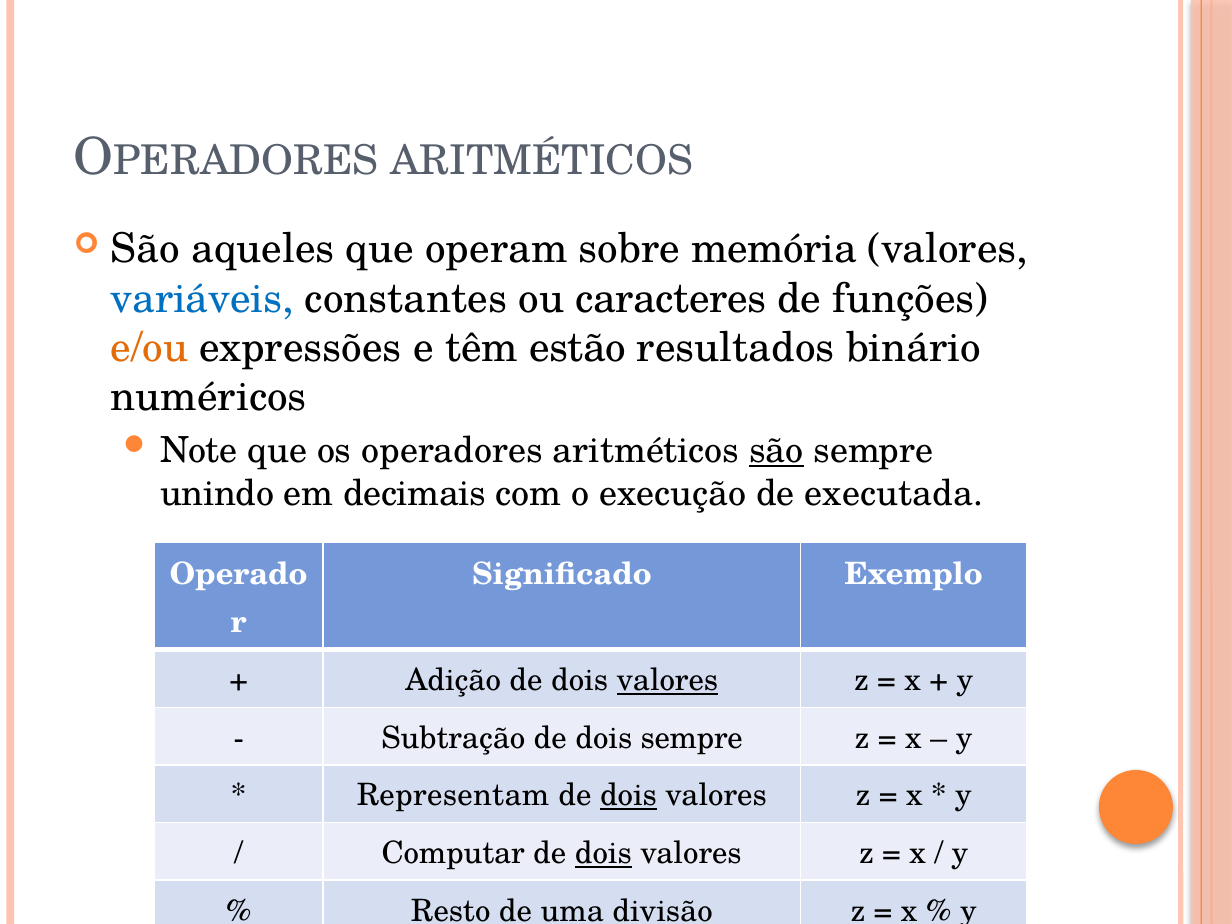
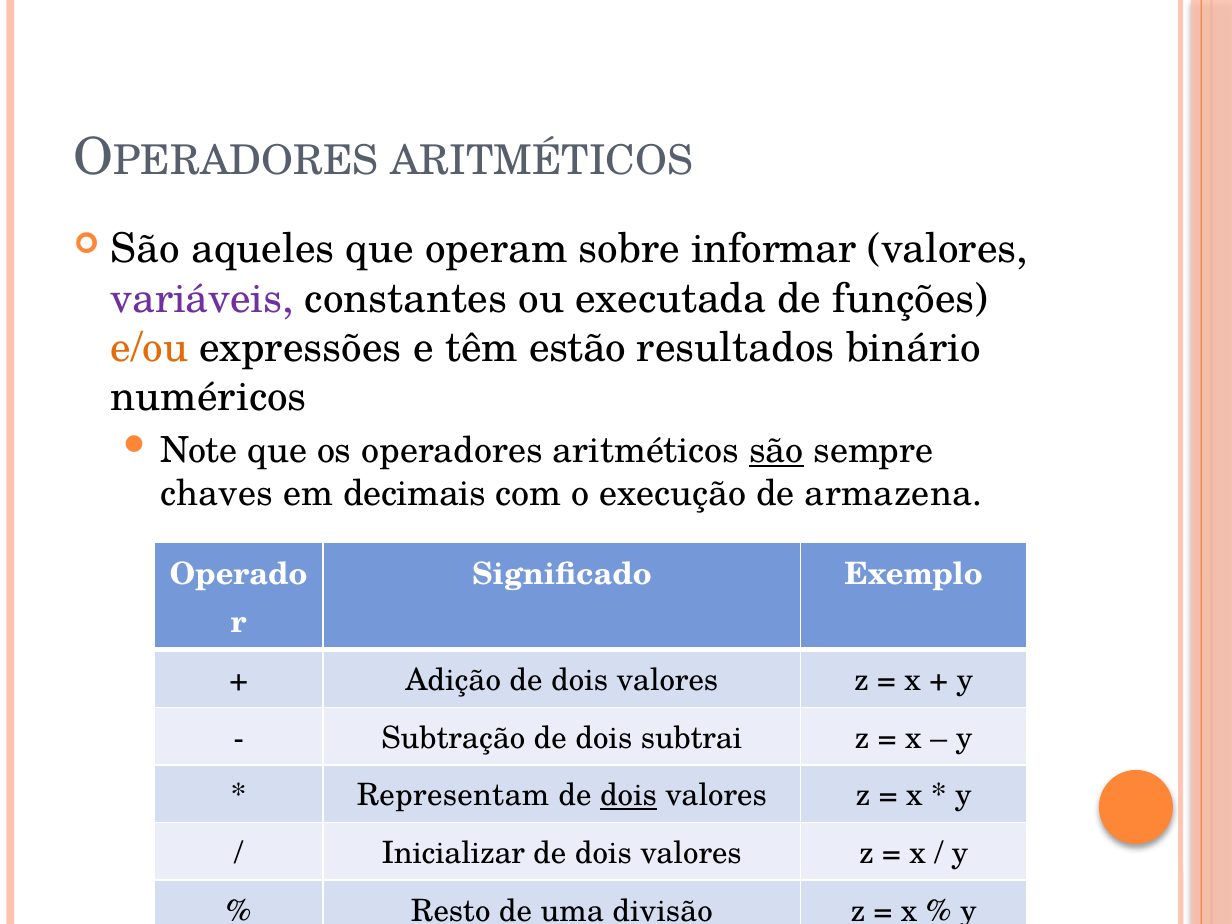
memória: memória -> informar (774, 249)
variáveis colour: blue -> purple (202, 299)
caracteres: caracteres -> executada (671, 299)
unindo: unindo -> chaves (217, 493)
executada: executada -> armazena (894, 493)
valores underline: present -> none (667, 681)
dois sempre: sempre -> subtrai (692, 738)
Computar: Computar -> Inicializar (453, 853)
dois underline: present -> none (603, 853)
